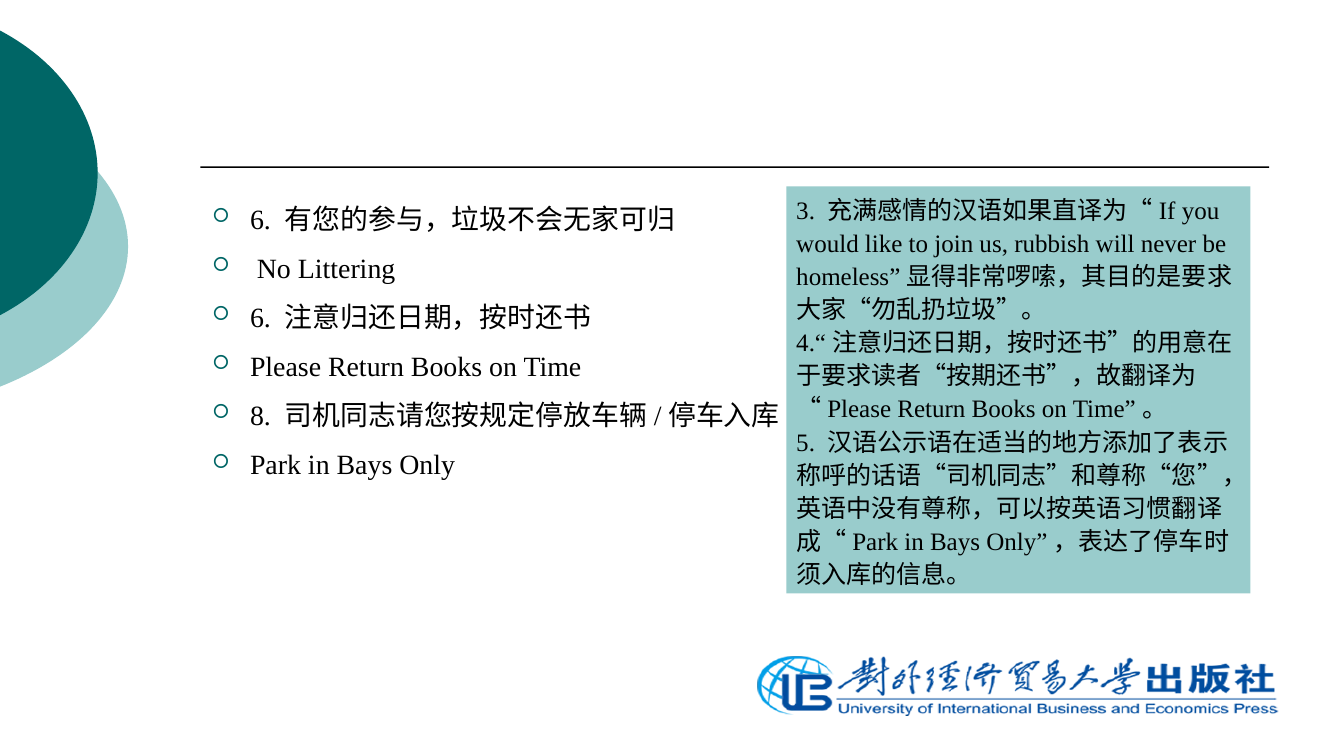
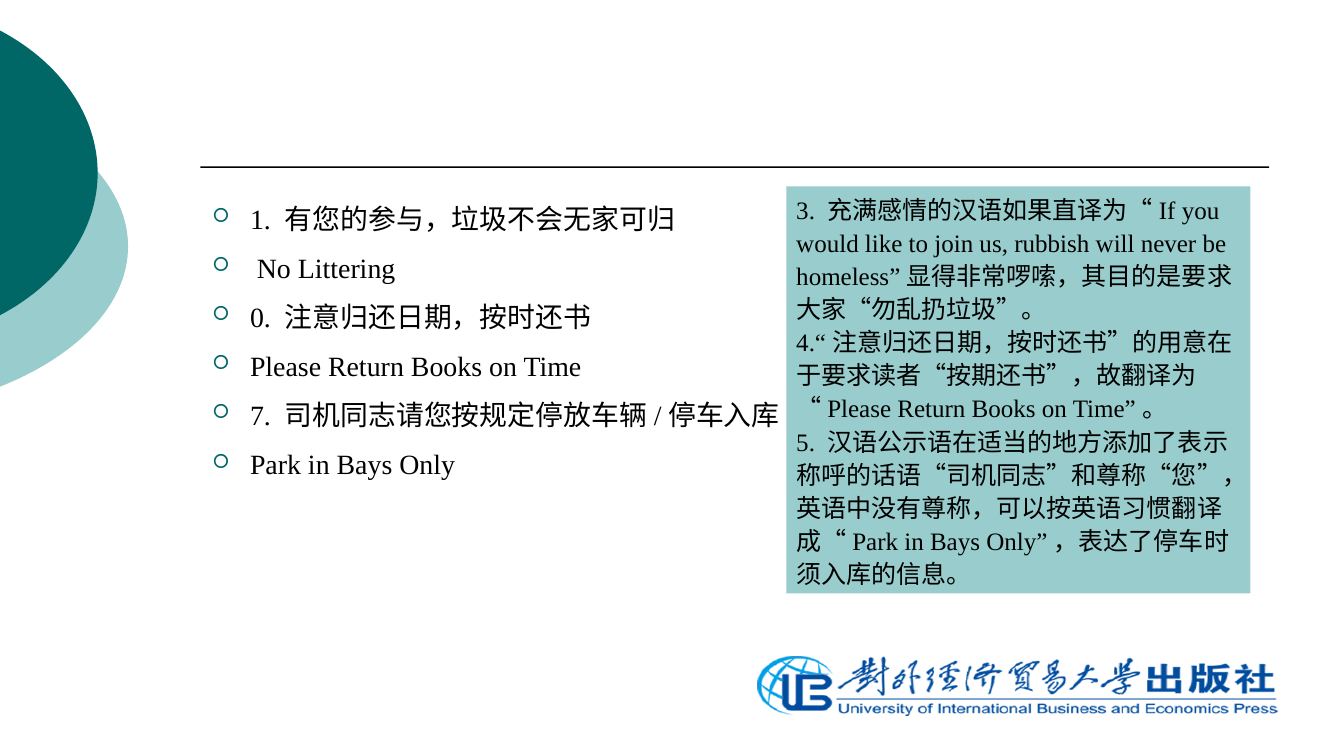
6: 6 -> 1 (260, 220)
6: 6 -> 0 (260, 318)
8: 8 -> 7 (260, 416)
